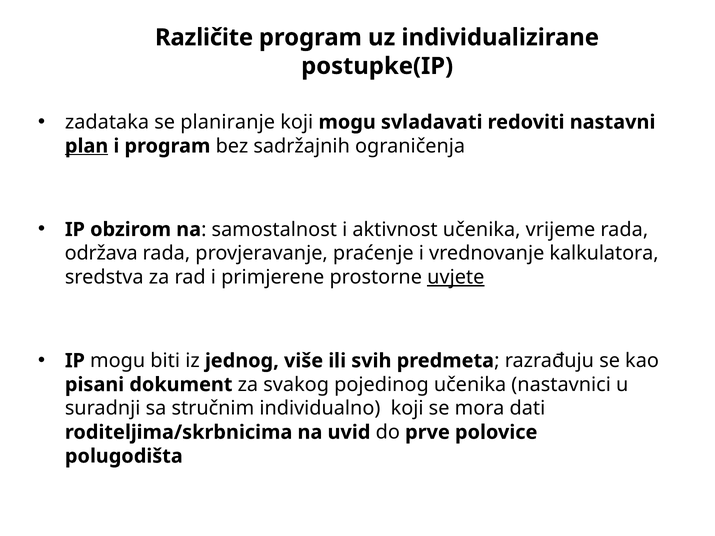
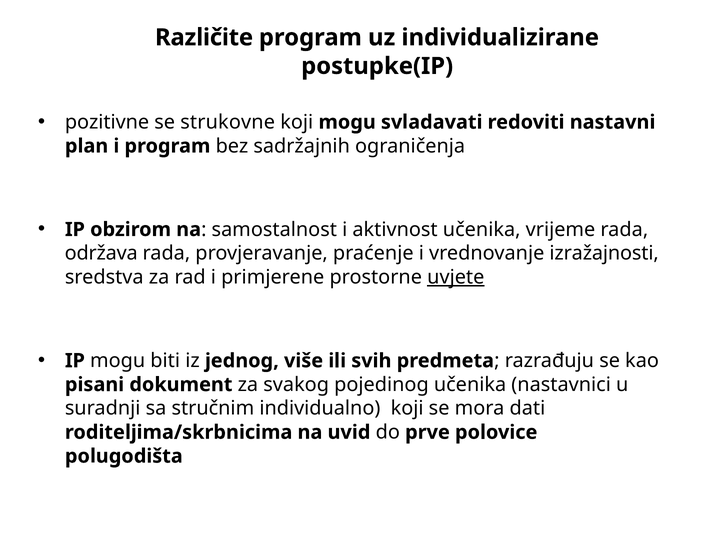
zadataka: zadataka -> pozitivne (107, 122)
planiranje: planiranje -> strukovne (228, 122)
plan underline: present -> none (87, 146)
kalkulatora: kalkulatora -> izražajnosti (604, 253)
